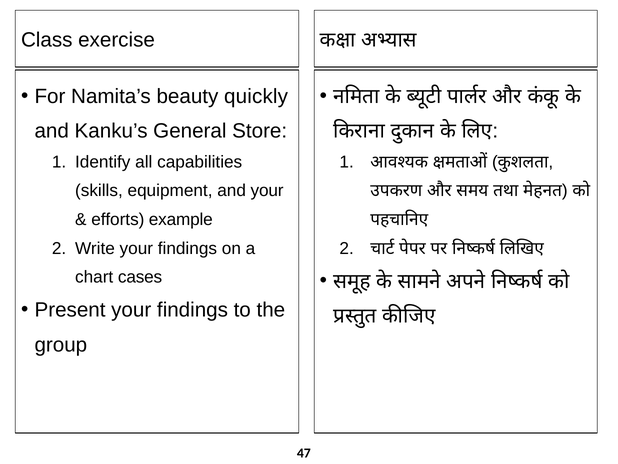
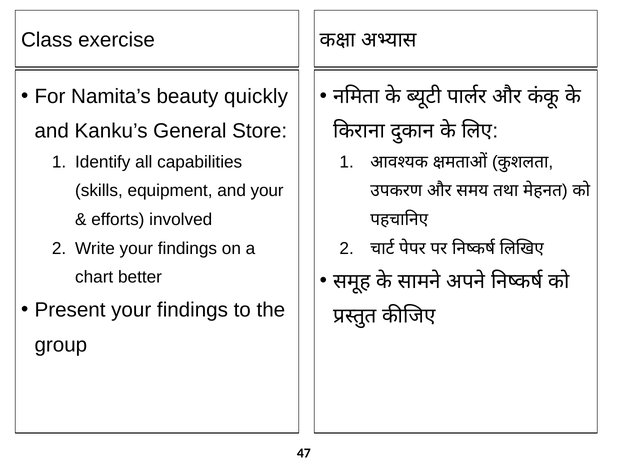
example: example -> involved (181, 219)
cases: cases -> better (140, 277)
